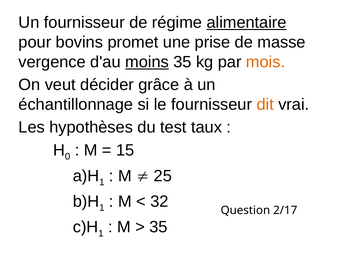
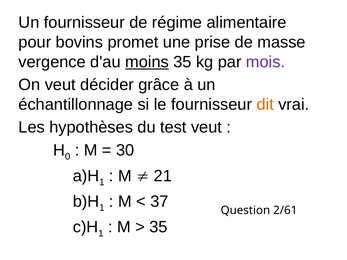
alimentaire underline: present -> none (247, 23)
mois colour: orange -> purple (266, 62)
test taux: taux -> veut (206, 127)
15: 15 -> 30 (125, 150)
25: 25 -> 21 (163, 176)
32: 32 -> 37 (159, 202)
2/17: 2/17 -> 2/61 (285, 211)
